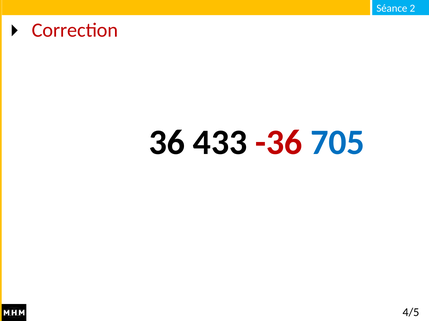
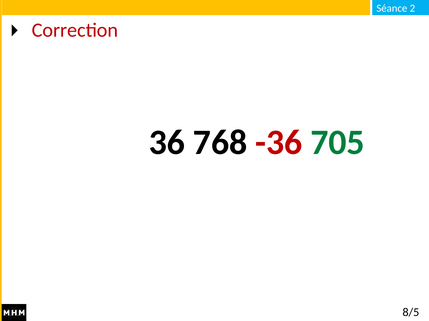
433: 433 -> 768 (220, 143)
705 colour: blue -> green (338, 143)
4/5: 4/5 -> 8/5 (411, 313)
